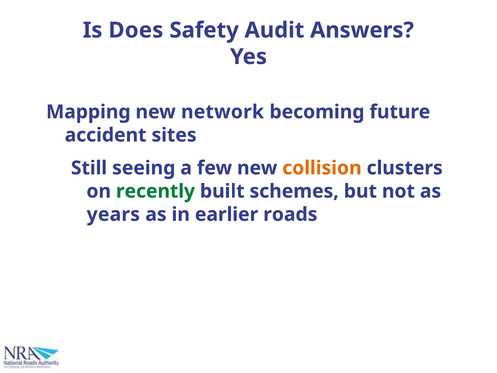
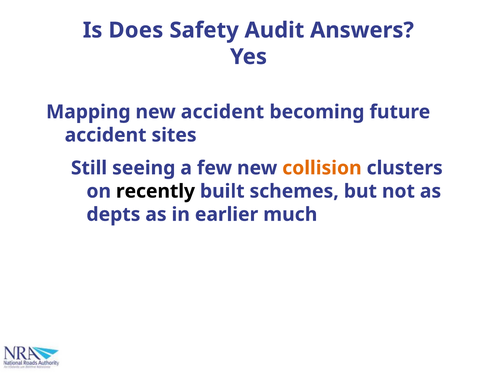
new network: network -> accident (222, 112)
recently colour: green -> black (155, 191)
years: years -> depts (113, 214)
roads: roads -> much (290, 214)
